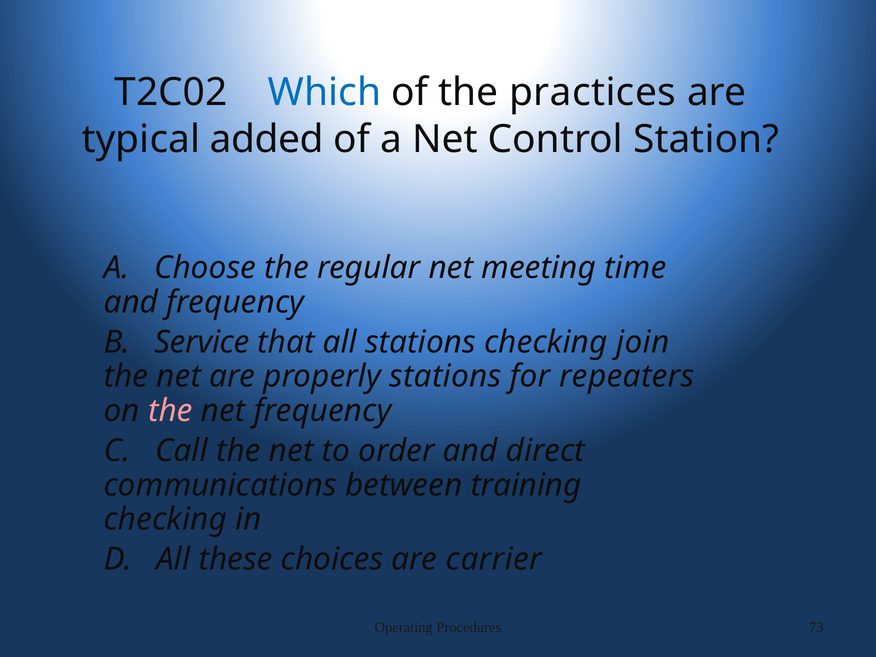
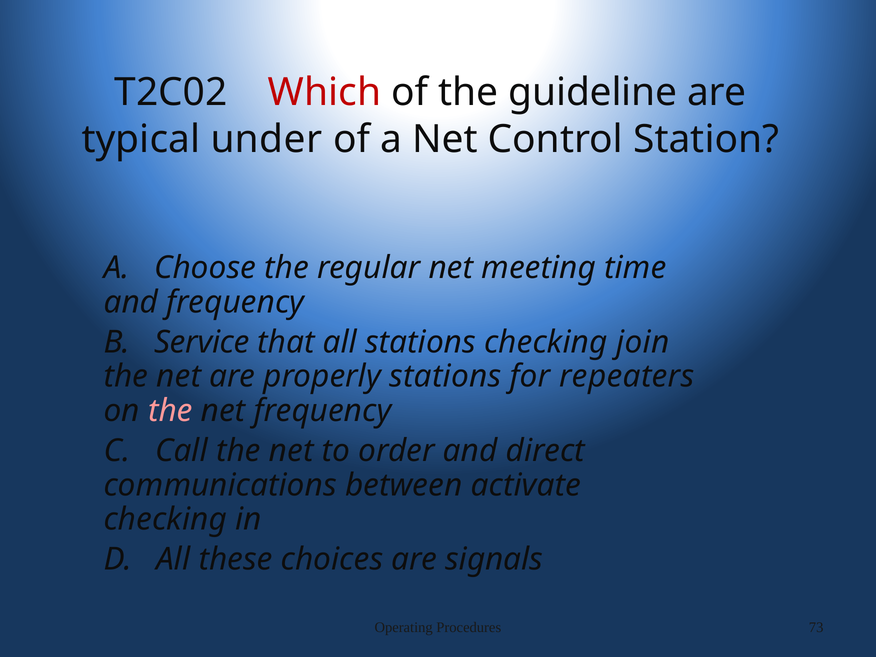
Which colour: blue -> red (325, 92)
practices: practices -> guideline (593, 92)
added: added -> under (266, 139)
training: training -> activate (526, 485)
carrier: carrier -> signals (494, 560)
